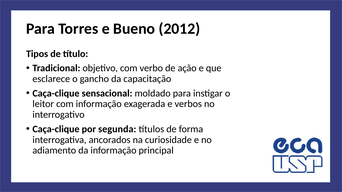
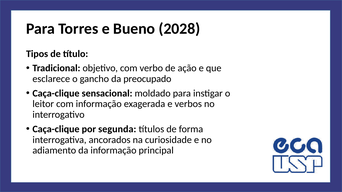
2012: 2012 -> 2028 (179, 29)
capacitação: capacitação -> preocupado (147, 79)
